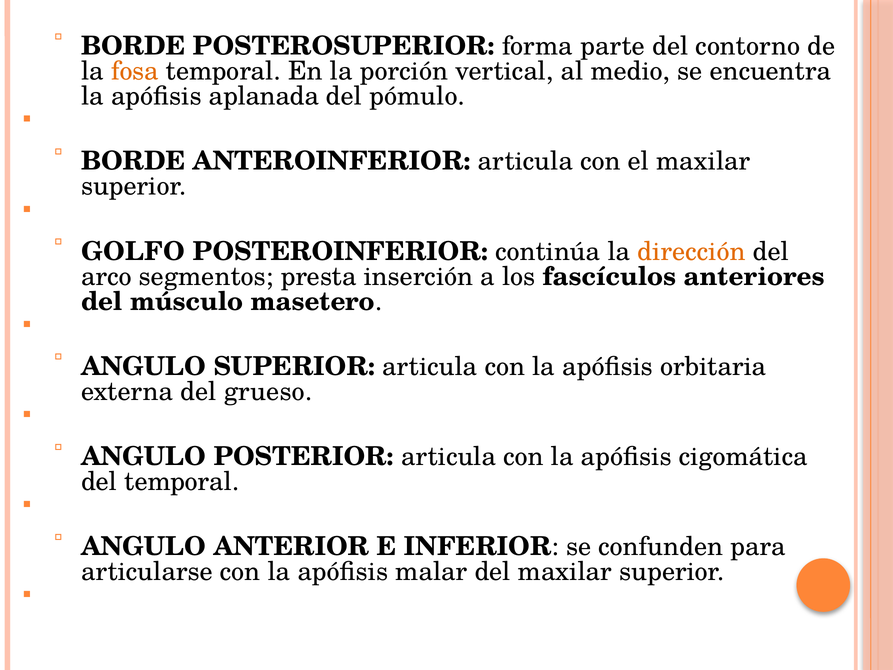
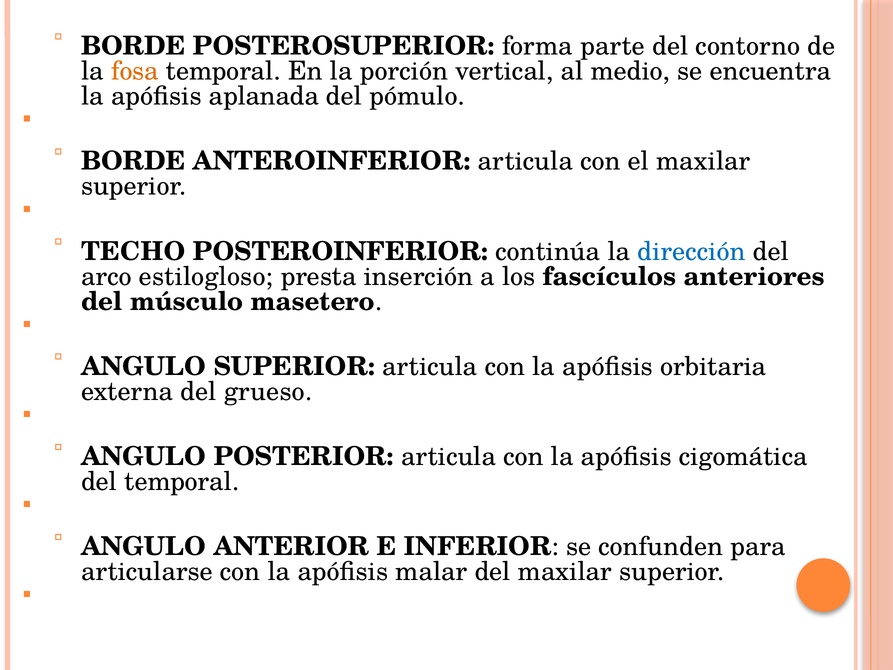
GOLFO: GOLFO -> TECHO (133, 251)
dirección colour: orange -> blue (691, 251)
segmentos: segmentos -> estilogloso (206, 276)
